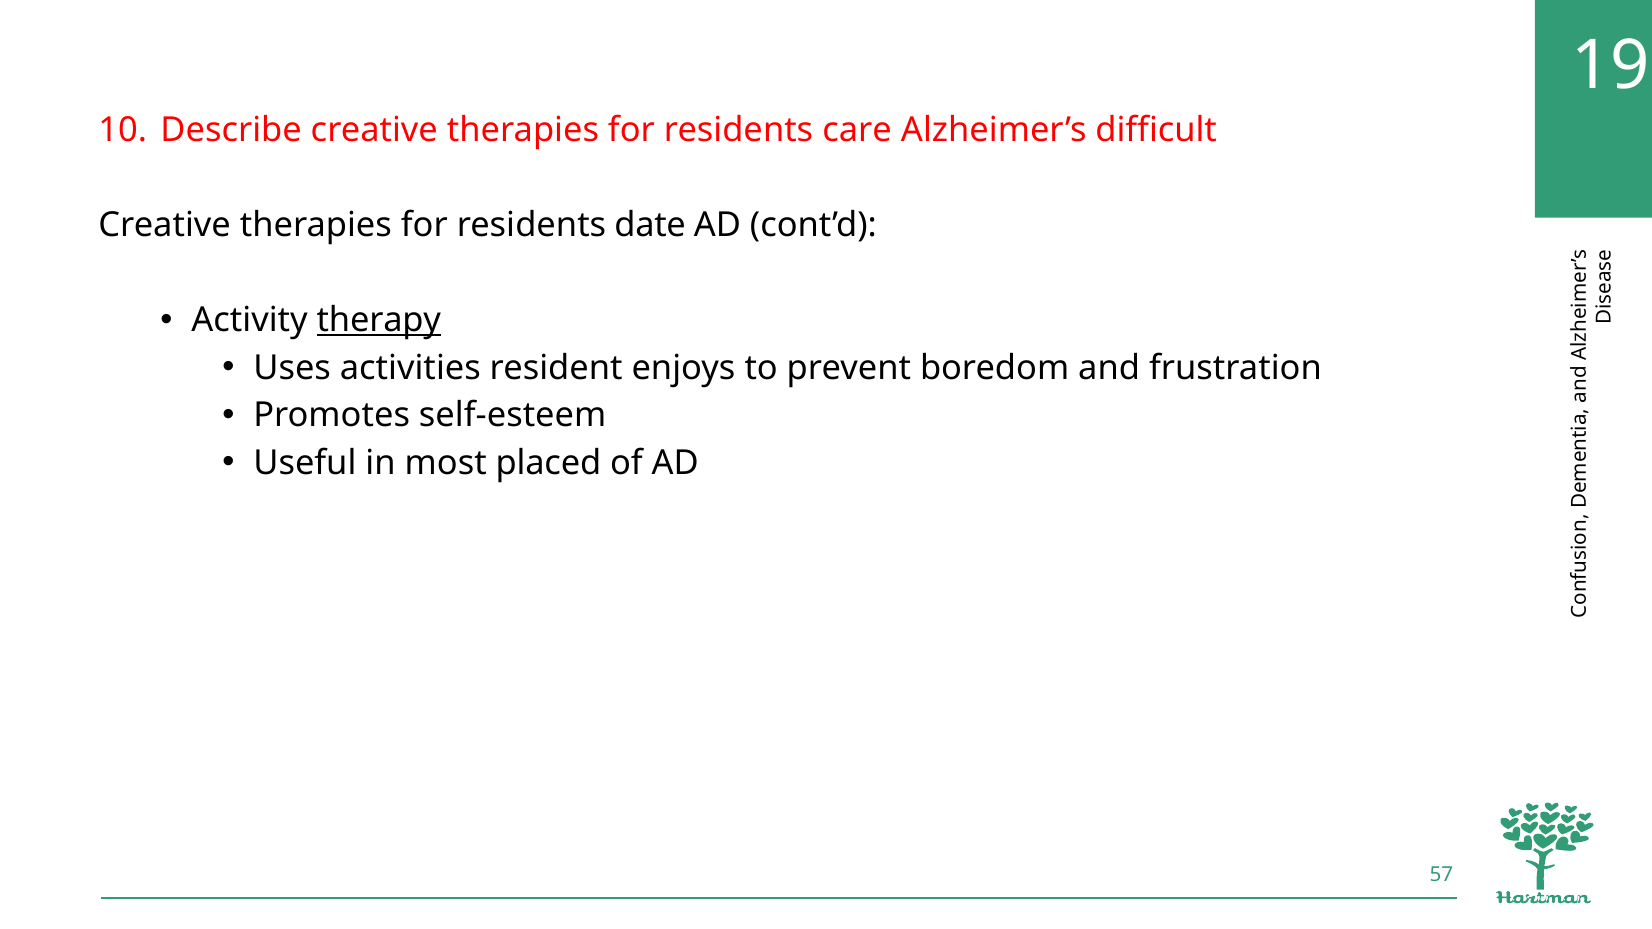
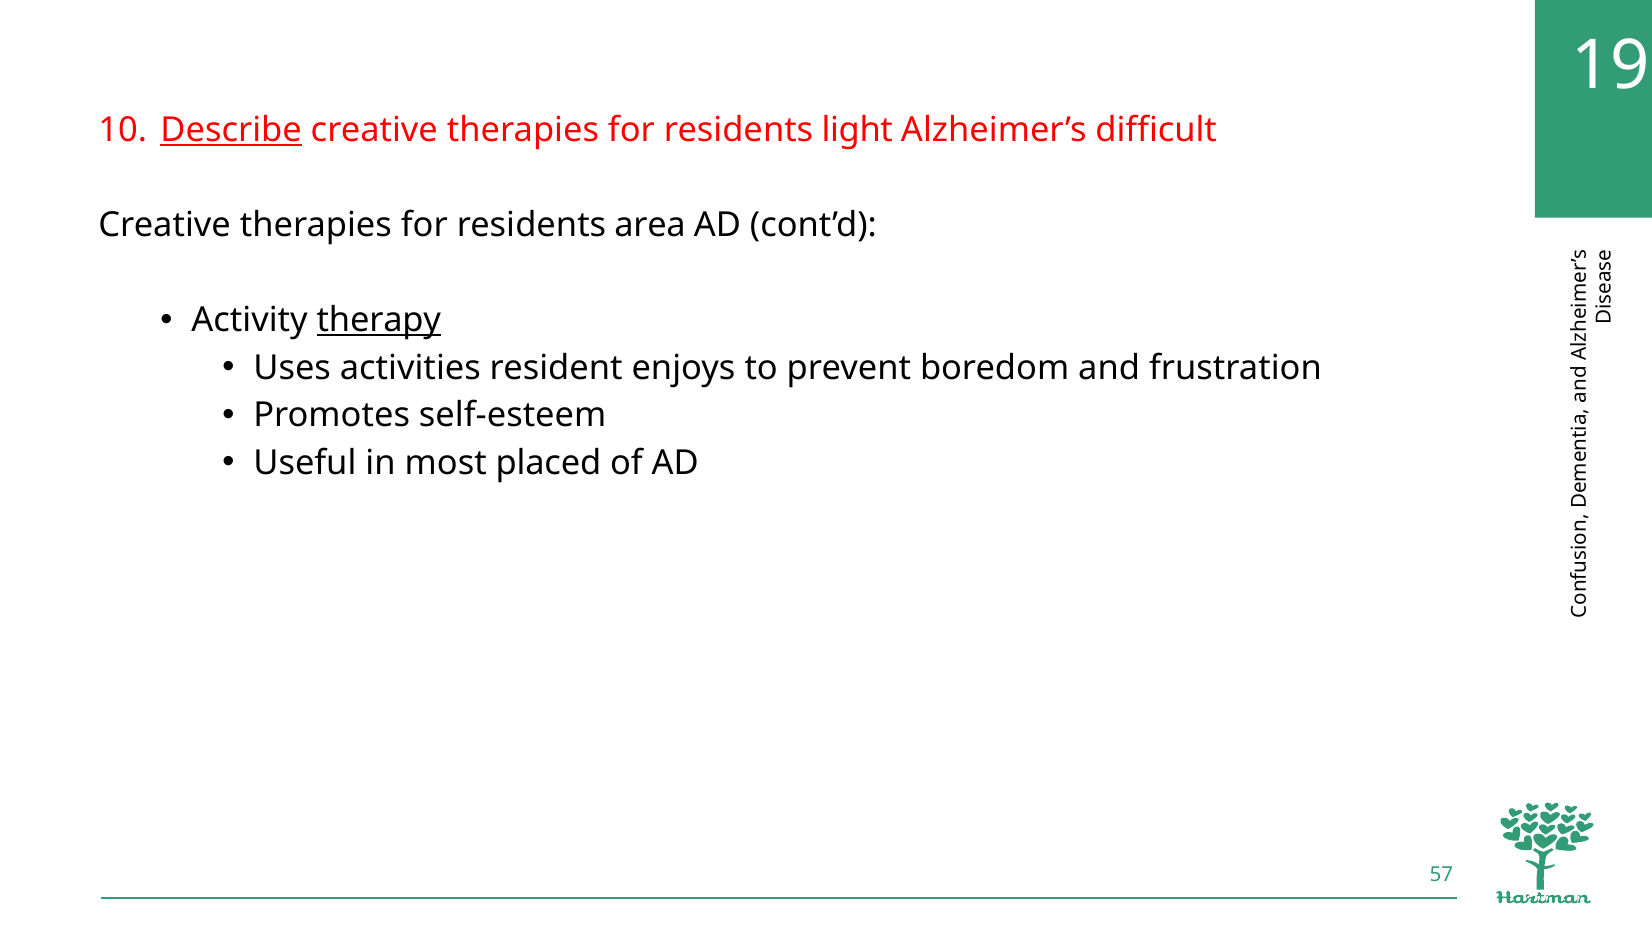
Describe underline: none -> present (231, 130)
care: care -> light (857, 130)
date: date -> area (650, 225)
